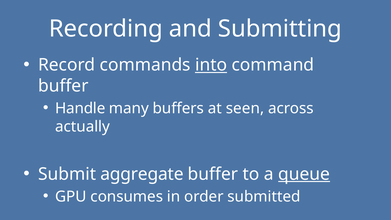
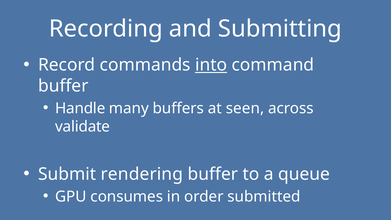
actually: actually -> validate (83, 126)
aggregate: aggregate -> rendering (142, 174)
queue underline: present -> none (304, 174)
